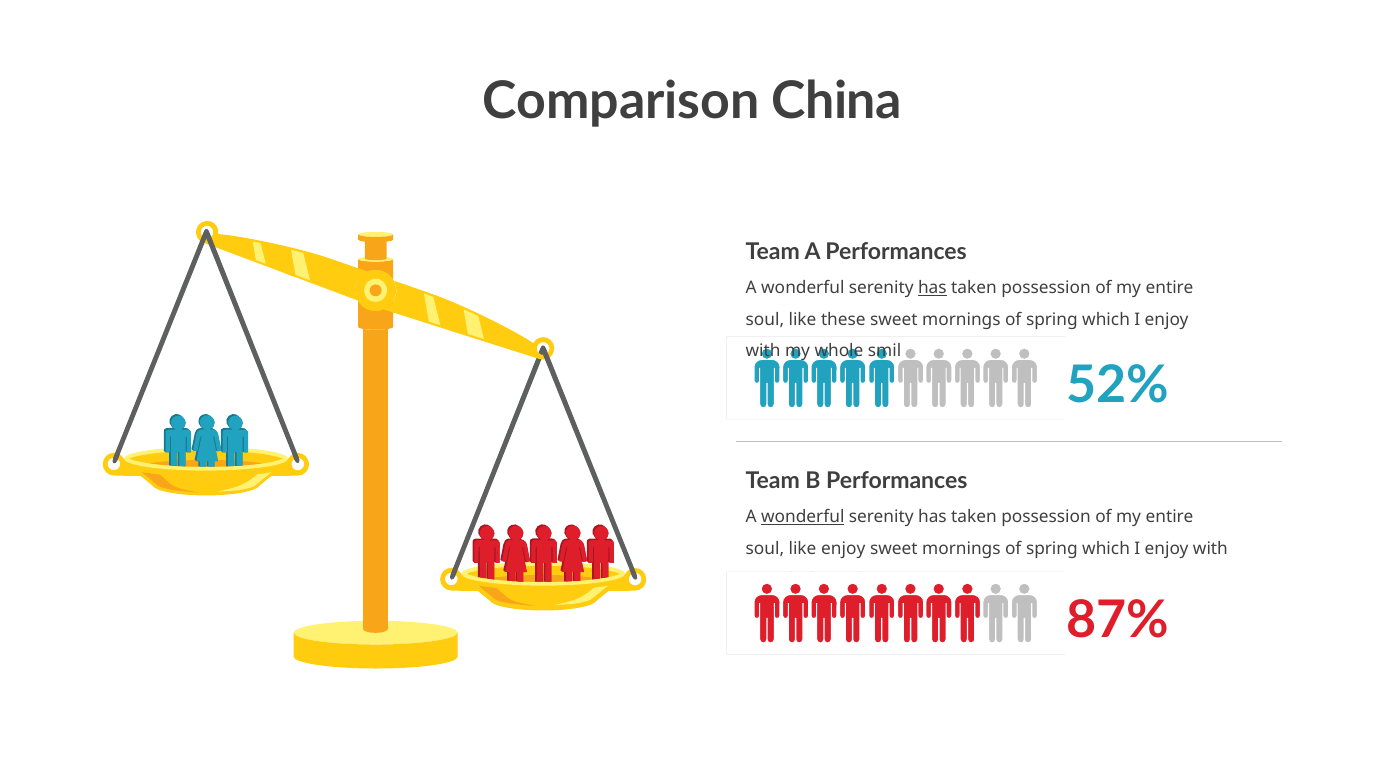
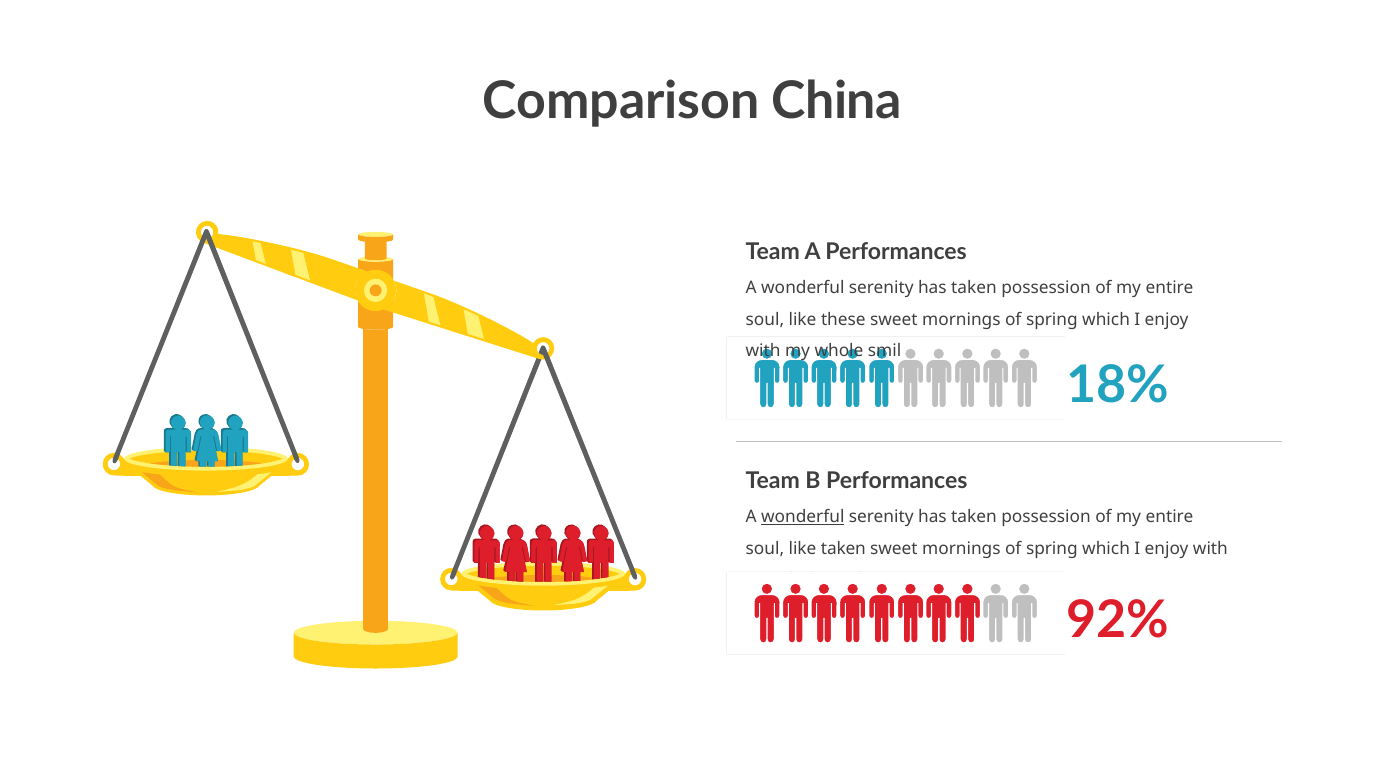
has underline: present -> none (932, 288)
52%: 52% -> 18% (1117, 385)
like enjoy: enjoy -> taken (843, 549)
87%: 87% -> 92% (1117, 620)
